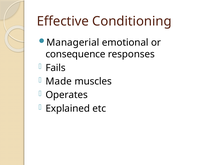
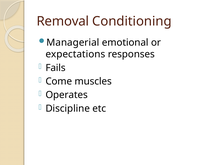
Effective: Effective -> Removal (63, 21)
consequence: consequence -> expectations (75, 54)
Made: Made -> Come (59, 81)
Explained: Explained -> Discipline (68, 108)
